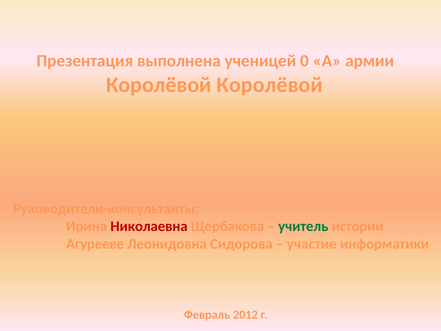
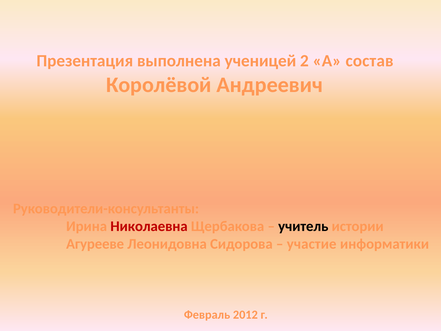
0: 0 -> 2 (304, 61)
армии: армии -> состав (370, 61)
Королёвой Королёвой: Королёвой -> Андреевич (270, 85)
учитель colour: green -> black (303, 226)
